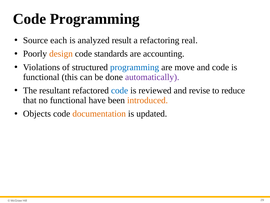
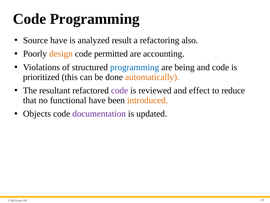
Source each: each -> have (59, 40)
real: real -> also (190, 40)
standards: standards -> permitted (111, 54)
move: move -> being (185, 67)
functional: functional -> prioritized (41, 77)
automatically colour: purple -> orange (152, 77)
code colour: blue -> purple (120, 90)
revise: revise -> effect (199, 90)
documentation colour: orange -> purple (99, 114)
